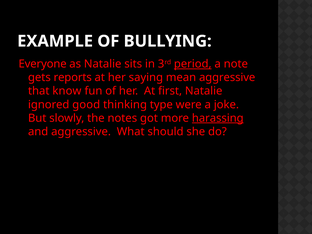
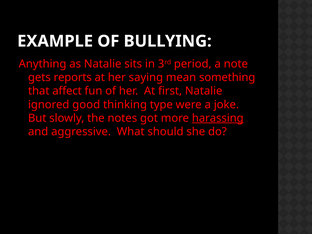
Everyone: Everyone -> Anything (43, 64)
period underline: present -> none (193, 64)
mean aggressive: aggressive -> something (227, 78)
know: know -> affect (67, 91)
